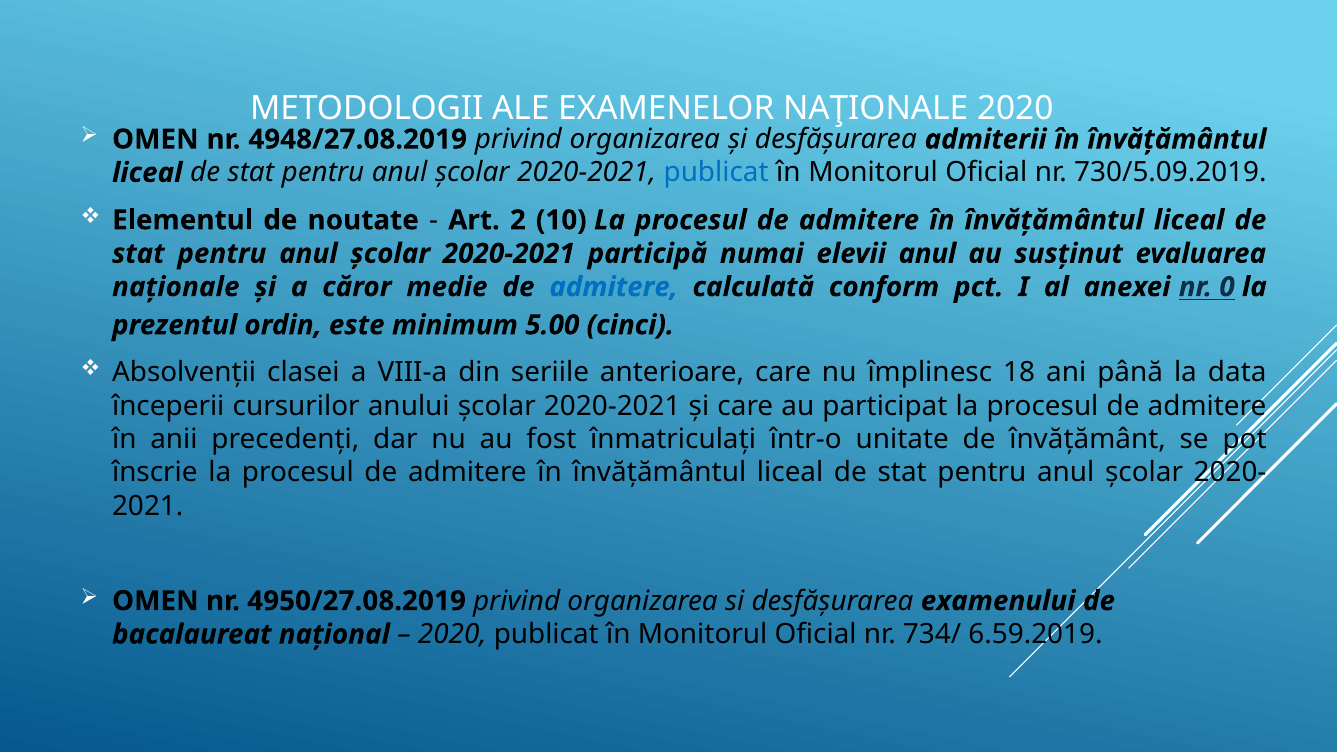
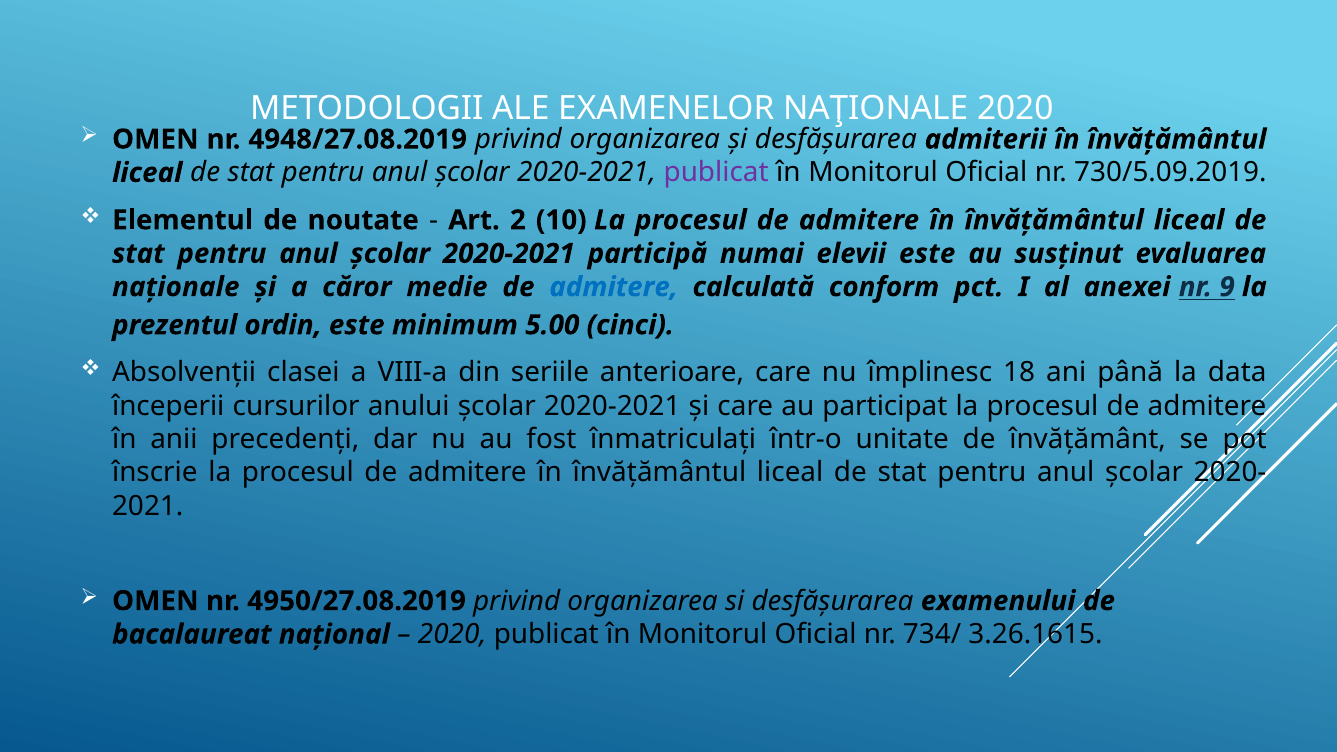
publicat colour: blue -> purple (716, 173)
elevii anul: anul -> este (927, 254)
0: 0 -> 9 (1227, 287)
6.59.2019: 6.59.2019 -> 3.26.1615 (1036, 634)
